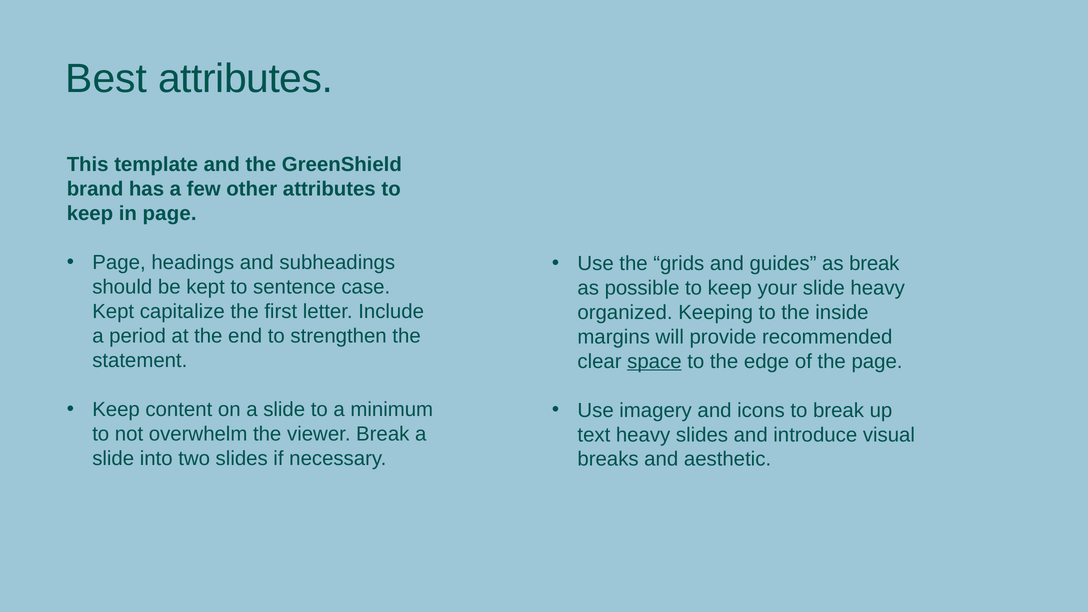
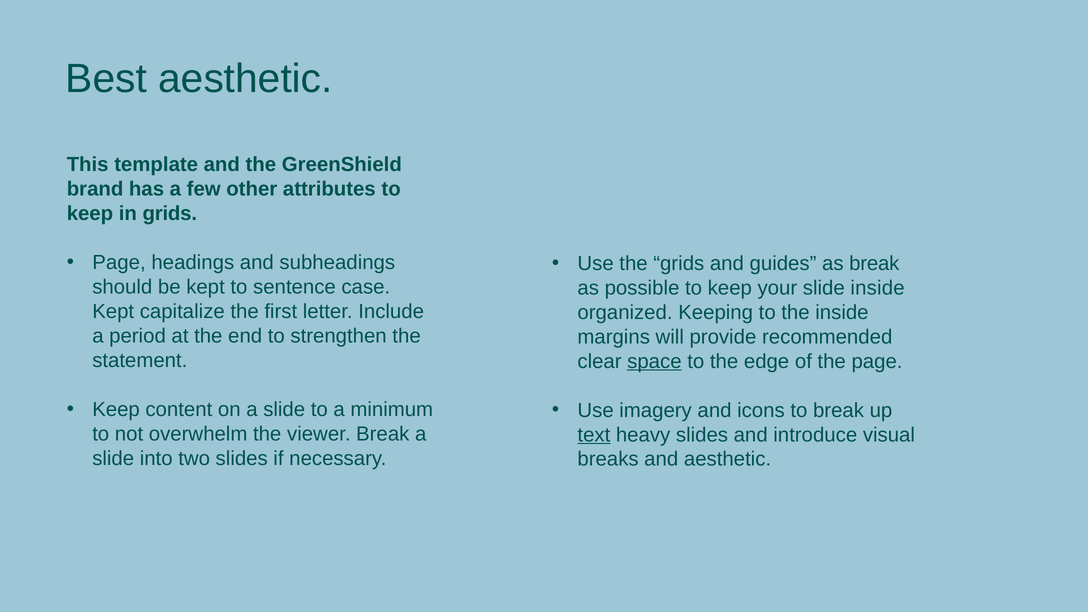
Best attributes: attributes -> aesthetic (245, 79)
in page: page -> grids (170, 214)
slide heavy: heavy -> inside (878, 288)
text underline: none -> present (594, 435)
